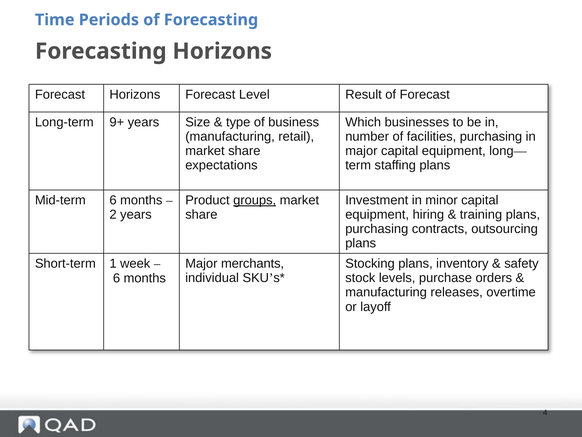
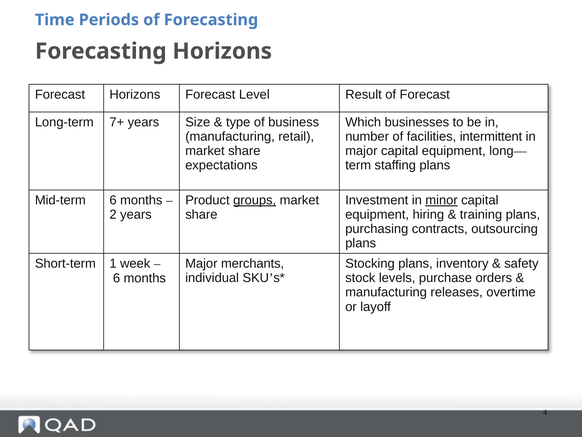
9+: 9+ -> 7+ (117, 122)
facilities purchasing: purchasing -> intermittent (491, 136)
minor underline: none -> present (442, 200)
